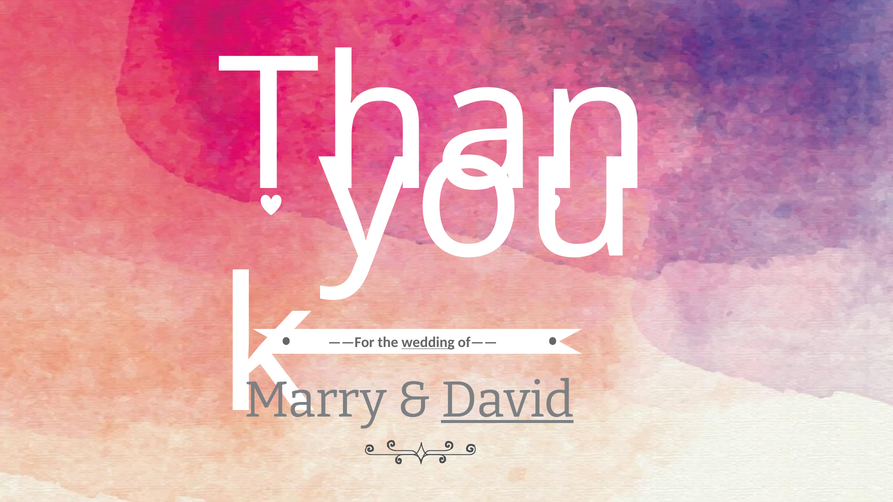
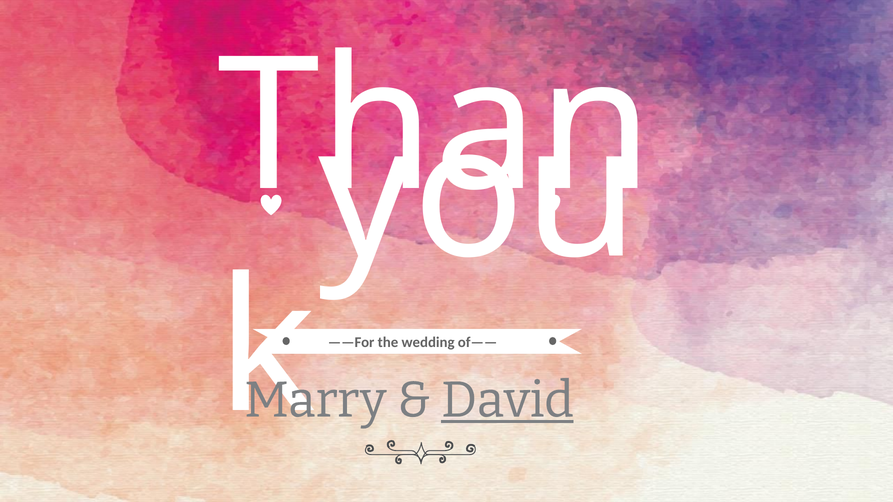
wedding underline: present -> none (428, 343)
